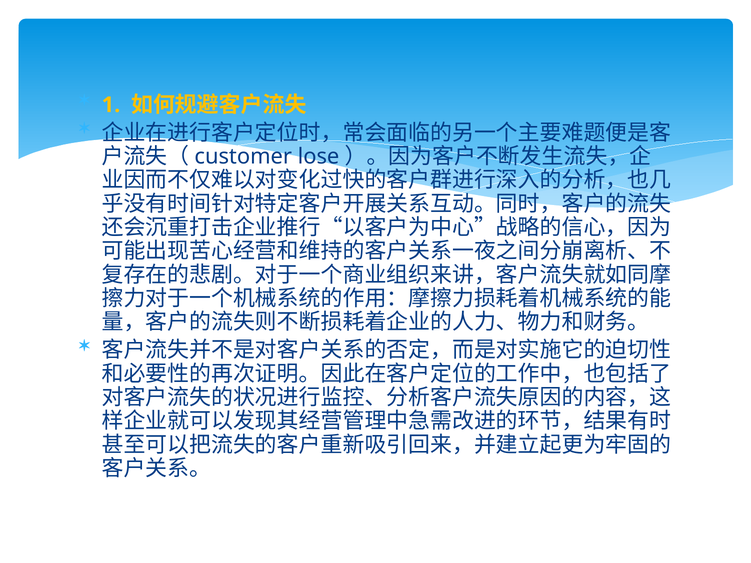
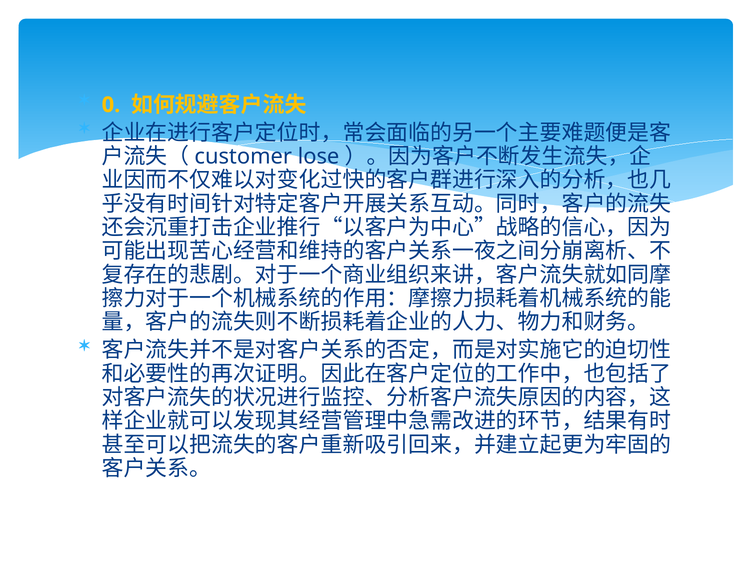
1: 1 -> 0 (111, 105)
